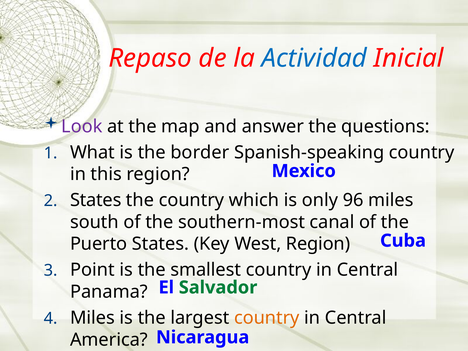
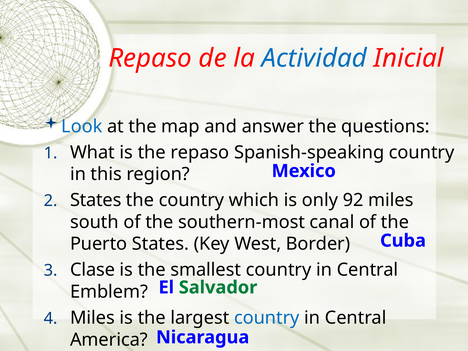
Look colour: purple -> blue (82, 126)
the border: border -> repaso (200, 152)
96: 96 -> 92 (353, 200)
West Region: Region -> Border (318, 244)
Point: Point -> Clase (93, 270)
Panama: Panama -> Emblem (109, 292)
country colour: orange -> blue (267, 318)
